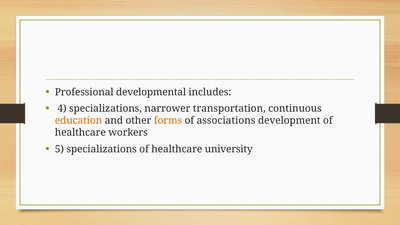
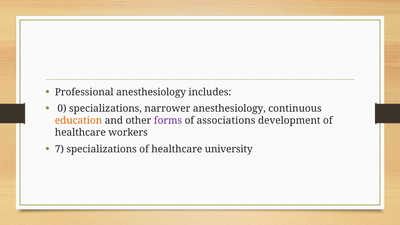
Professional developmental: developmental -> anesthesiology (151, 92)
4: 4 -> 0 (62, 109)
narrower transportation: transportation -> anesthesiology (229, 109)
forms colour: orange -> purple (168, 121)
5: 5 -> 7 (59, 149)
